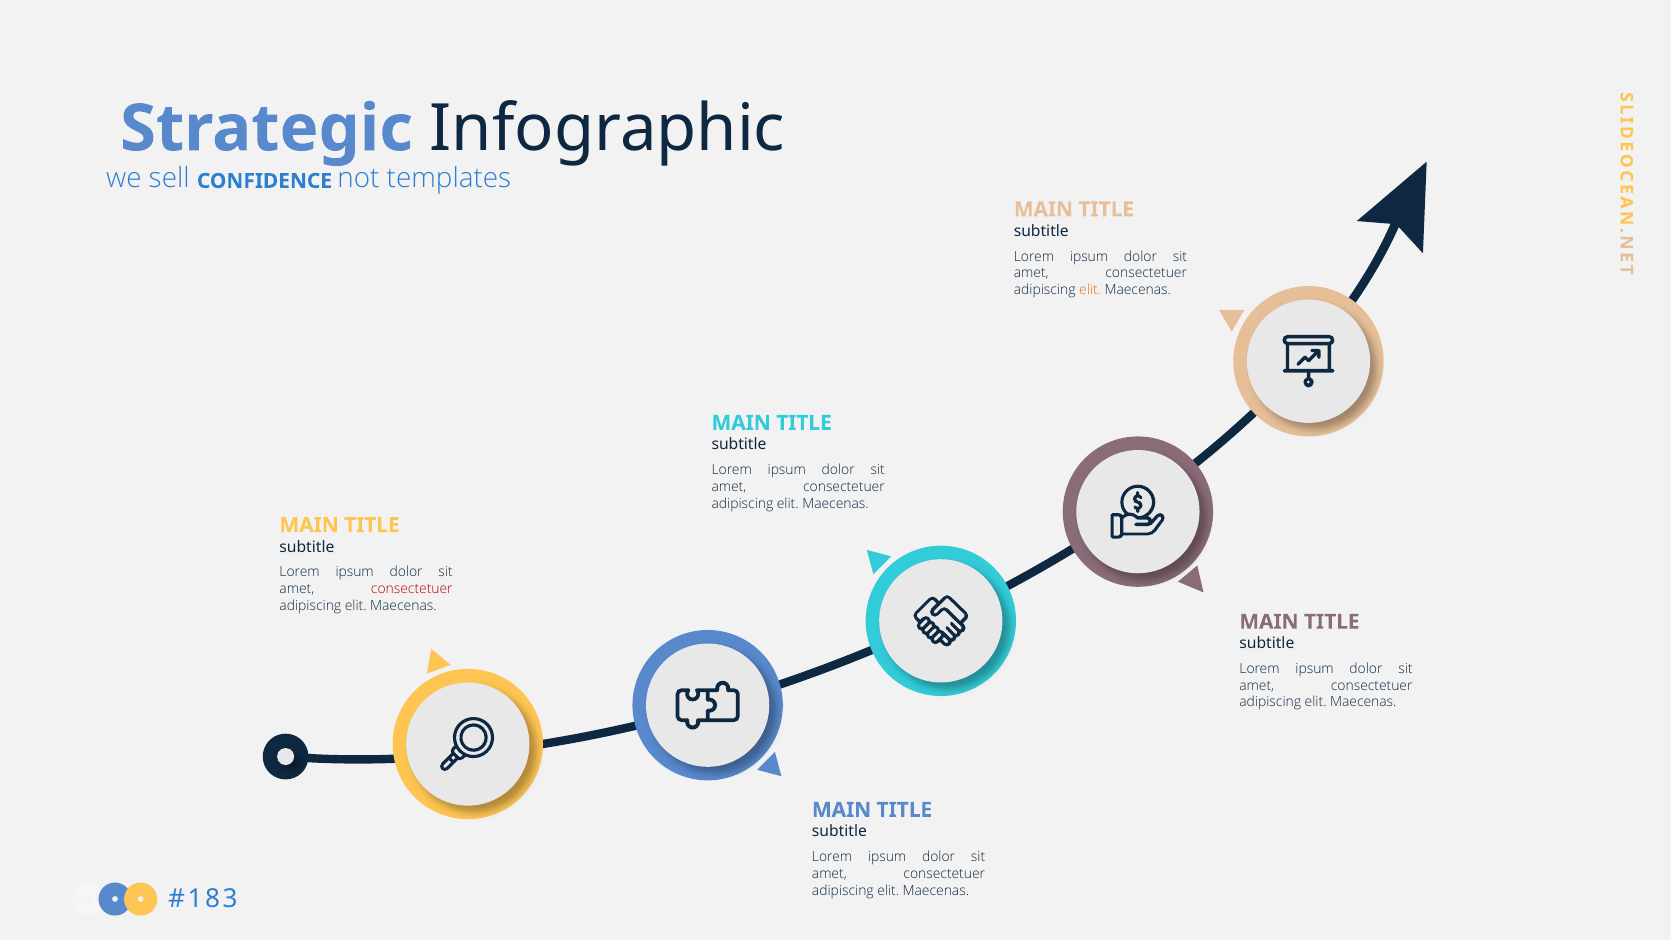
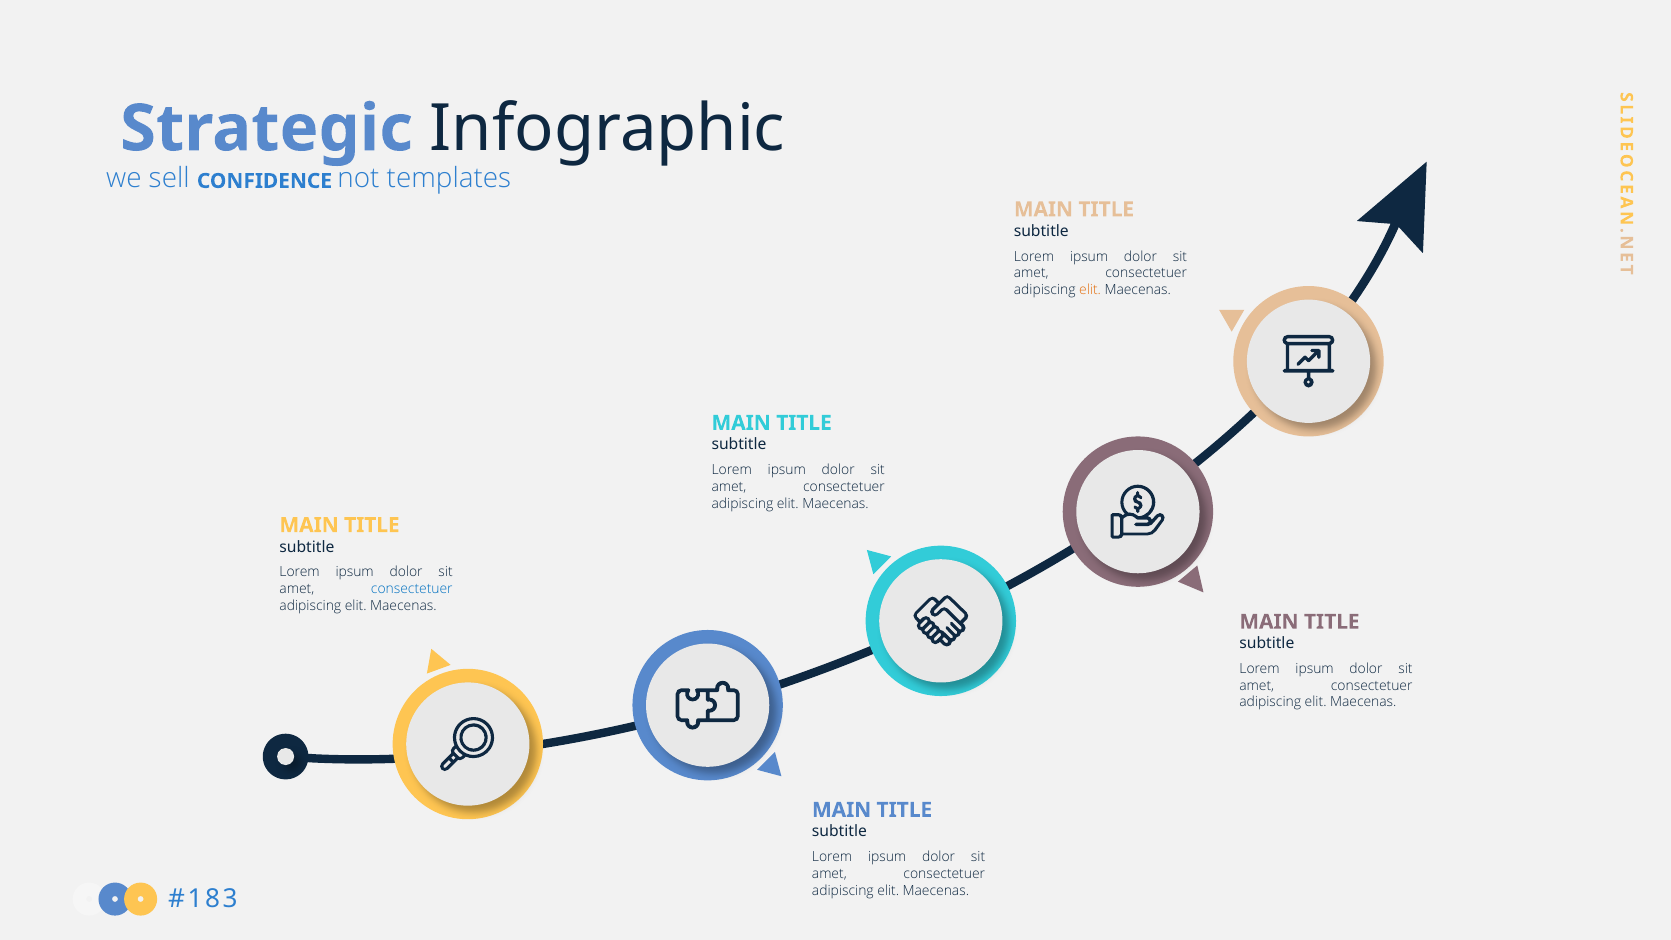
consectetuer colour: red -> blue (412, 589)
